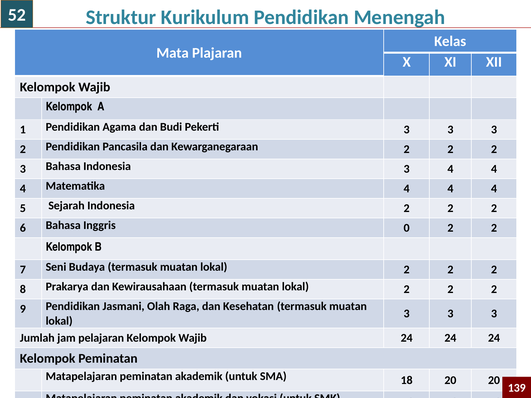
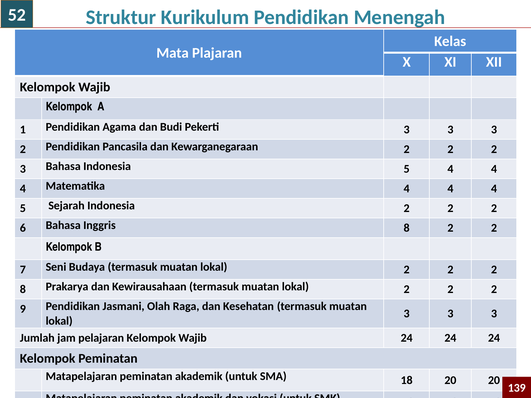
Indonesia 3: 3 -> 5 (407, 169)
Inggris 0: 0 -> 8 (407, 228)
